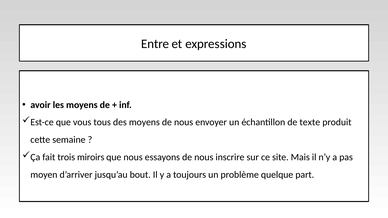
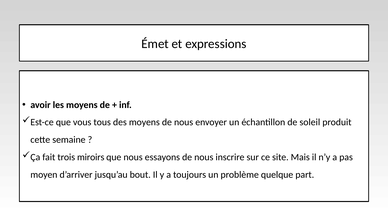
Entre: Entre -> Émet (155, 44)
texte: texte -> soleil (310, 122)
